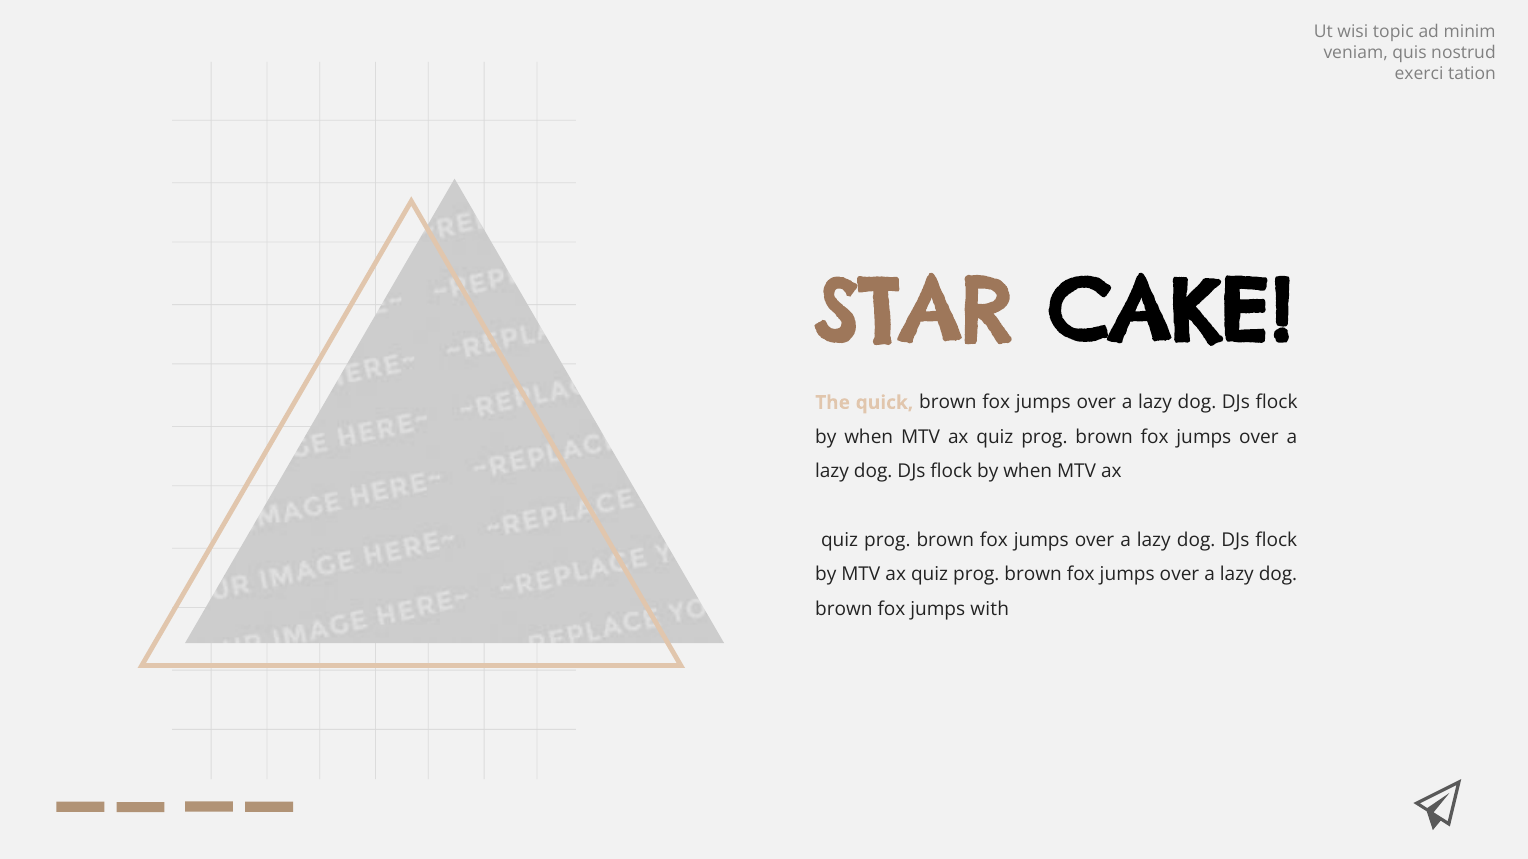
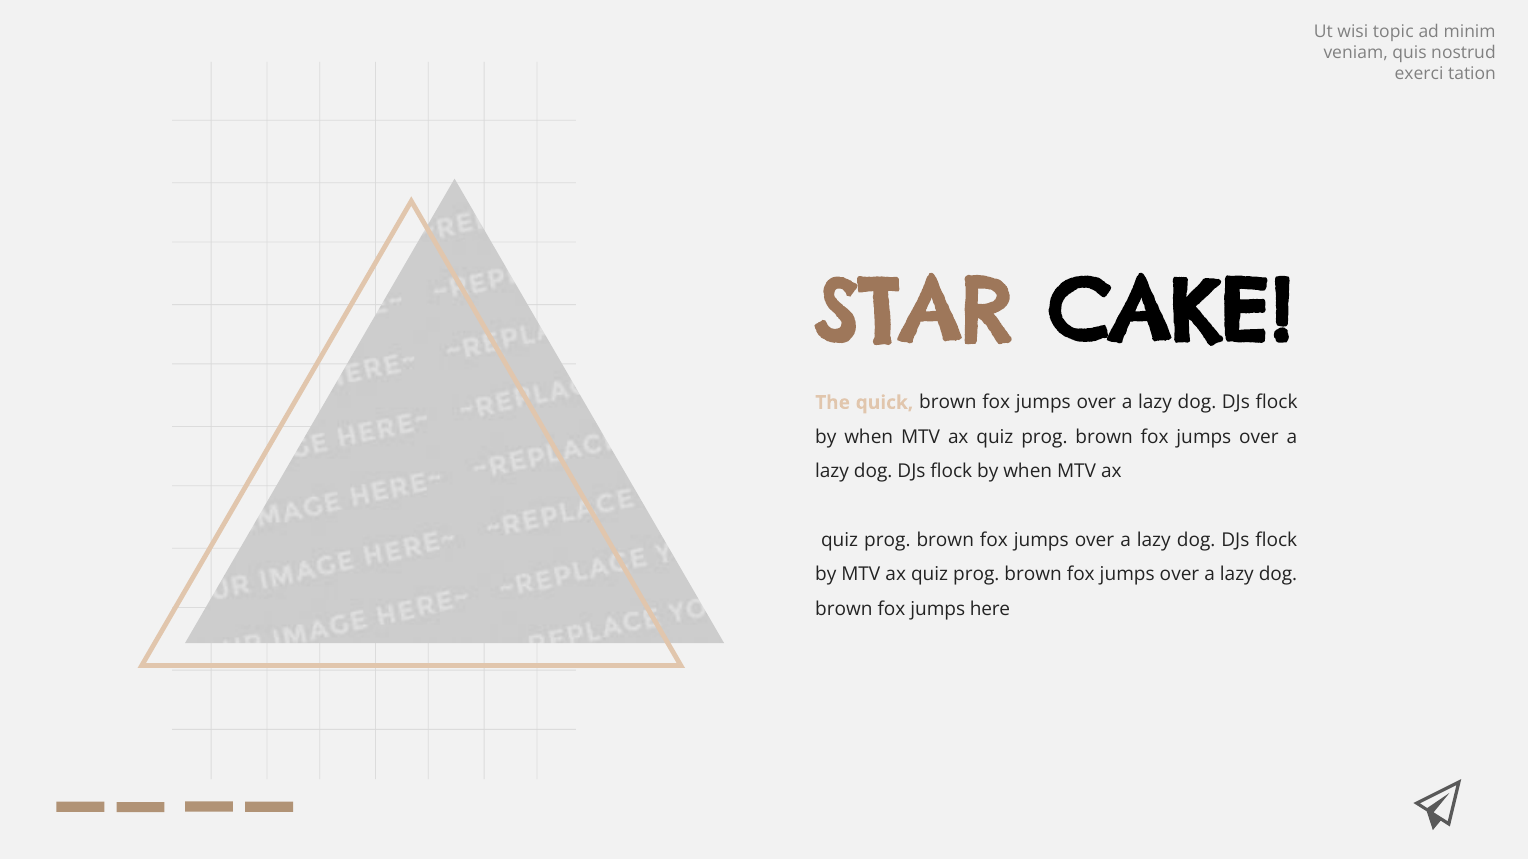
with: with -> here (990, 609)
